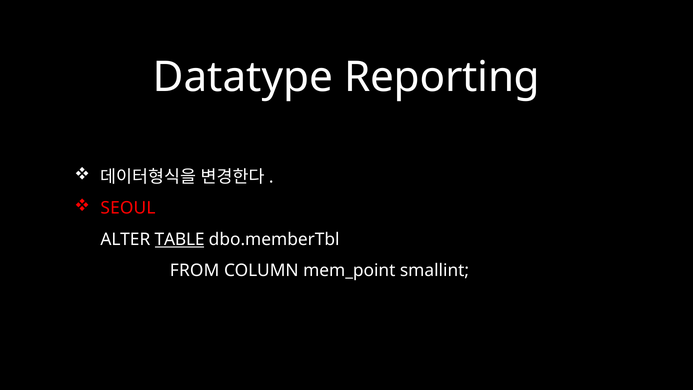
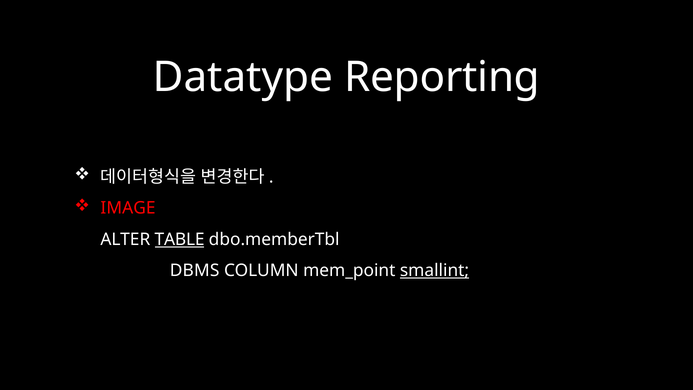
SEOUL: SEOUL -> IMAGE (128, 208)
FROM: FROM -> DBMS (195, 271)
smallint underline: none -> present (435, 271)
